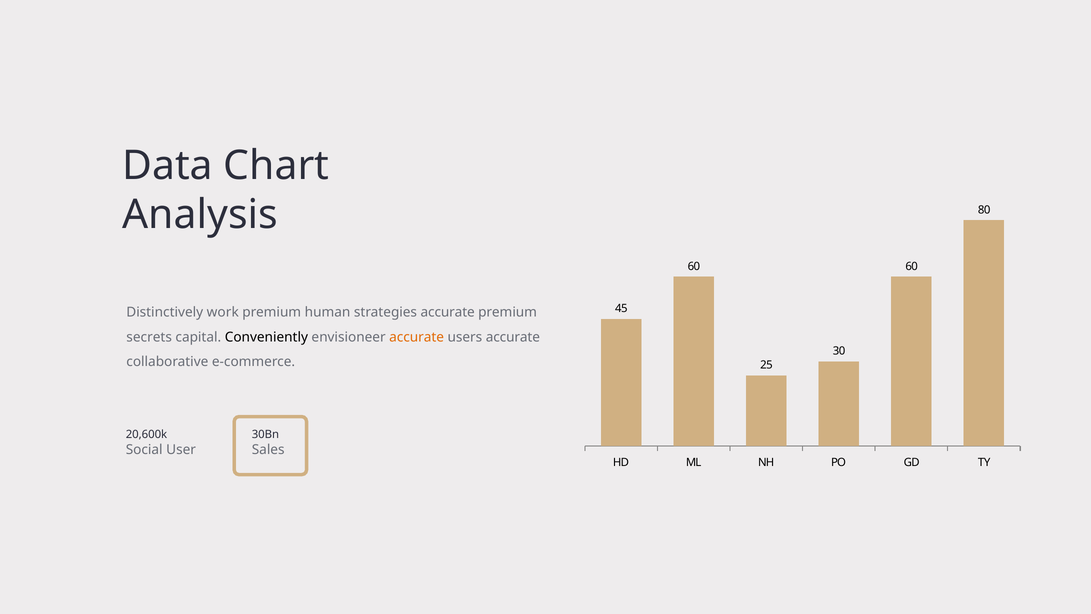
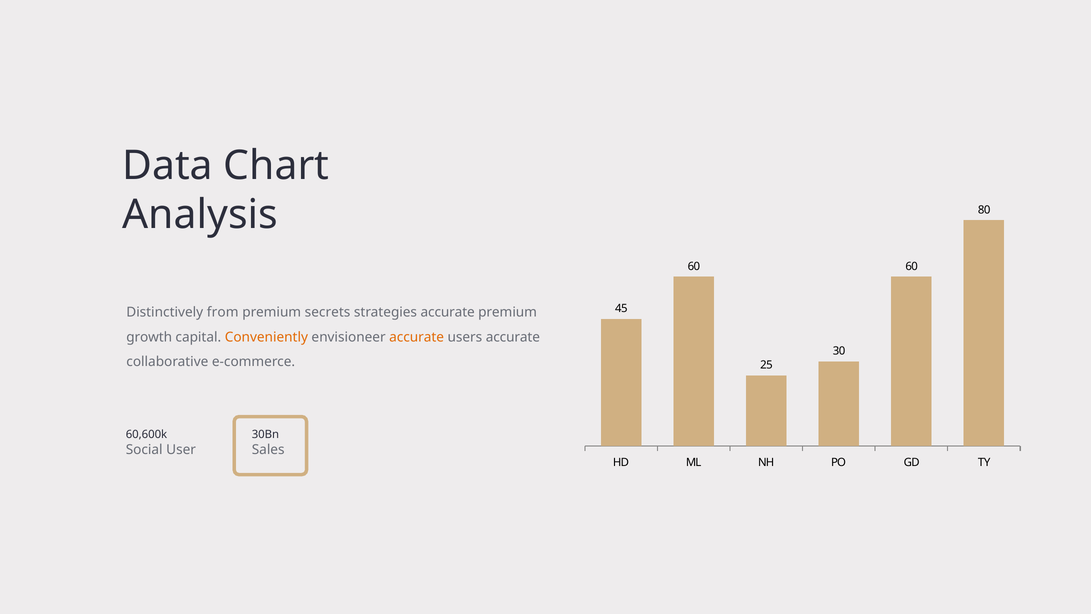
work: work -> from (223, 312)
human: human -> secrets (328, 312)
secrets: secrets -> growth (149, 337)
Conveniently colour: black -> orange (266, 337)
20,600k: 20,600k -> 60,600k (146, 434)
